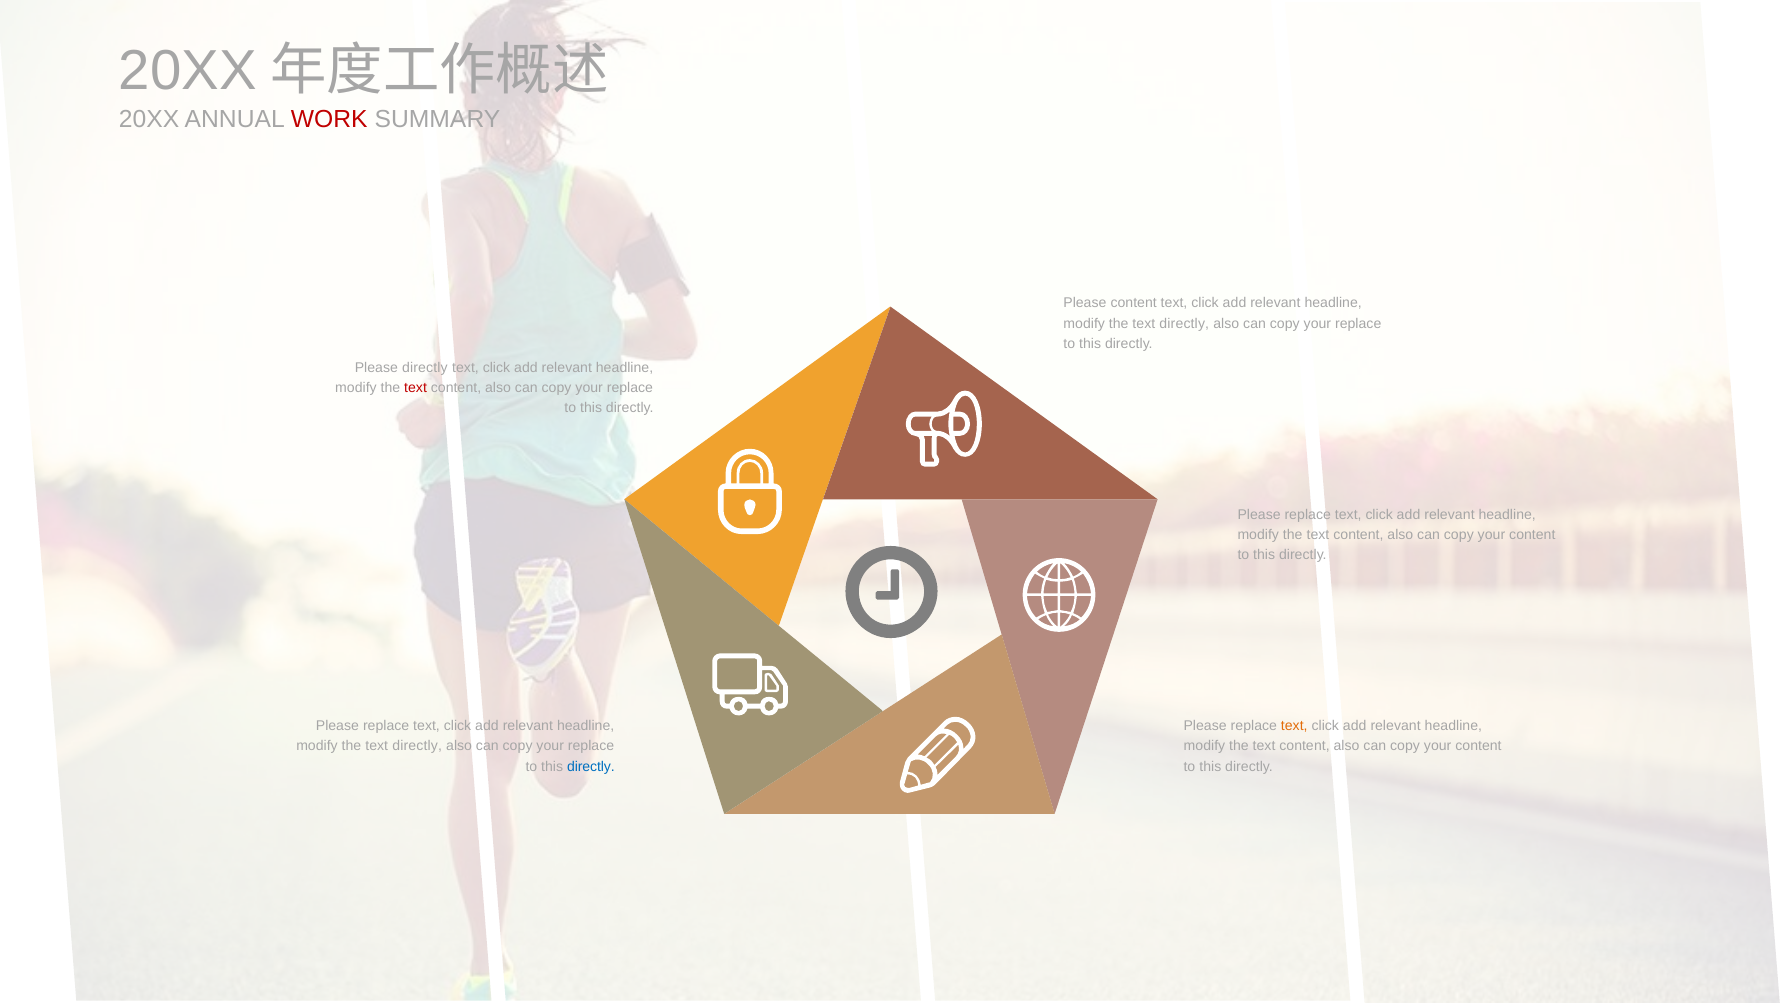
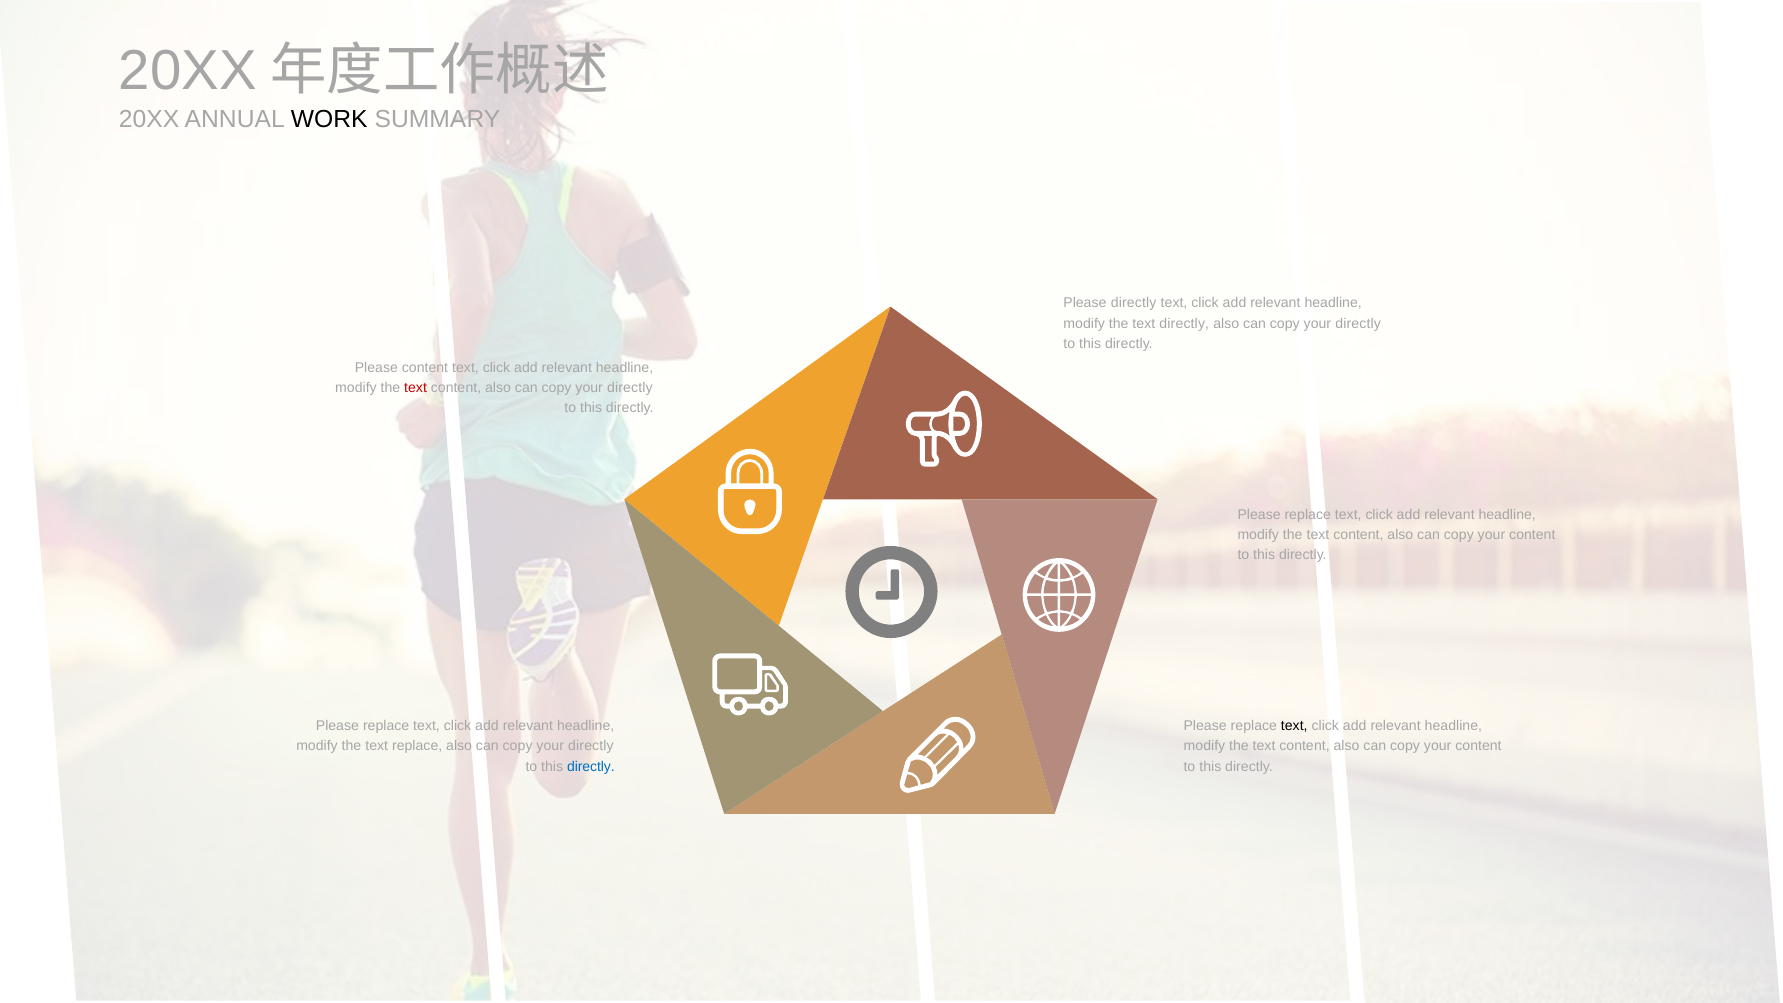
WORK colour: red -> black (329, 120)
Please content: content -> directly (1134, 303)
replace: replace -> directly (1358, 323)
Please directly: directly -> content (425, 368)
replace: replace -> directly (630, 388)
text colour: orange -> black (1294, 726)
directly: directly -> replace (417, 746)
replace: replace -> directly (591, 746)
